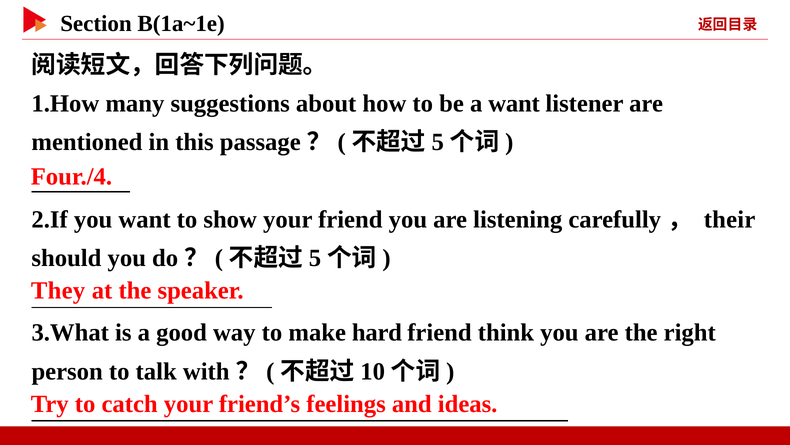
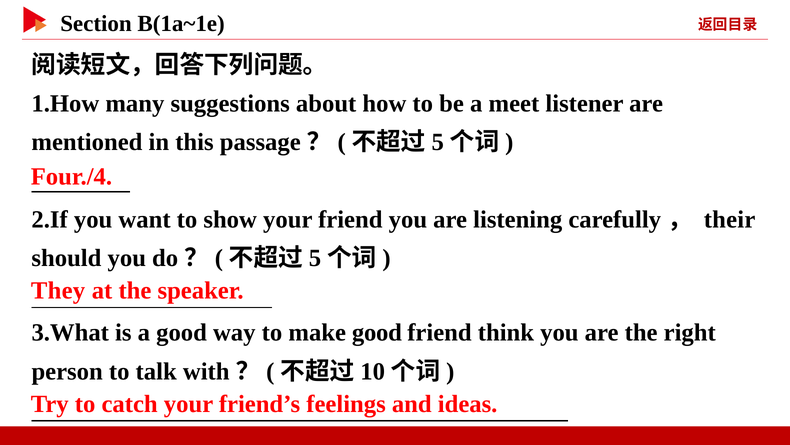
a want: want -> meet (514, 104)
make hard: hard -> good (377, 332)
